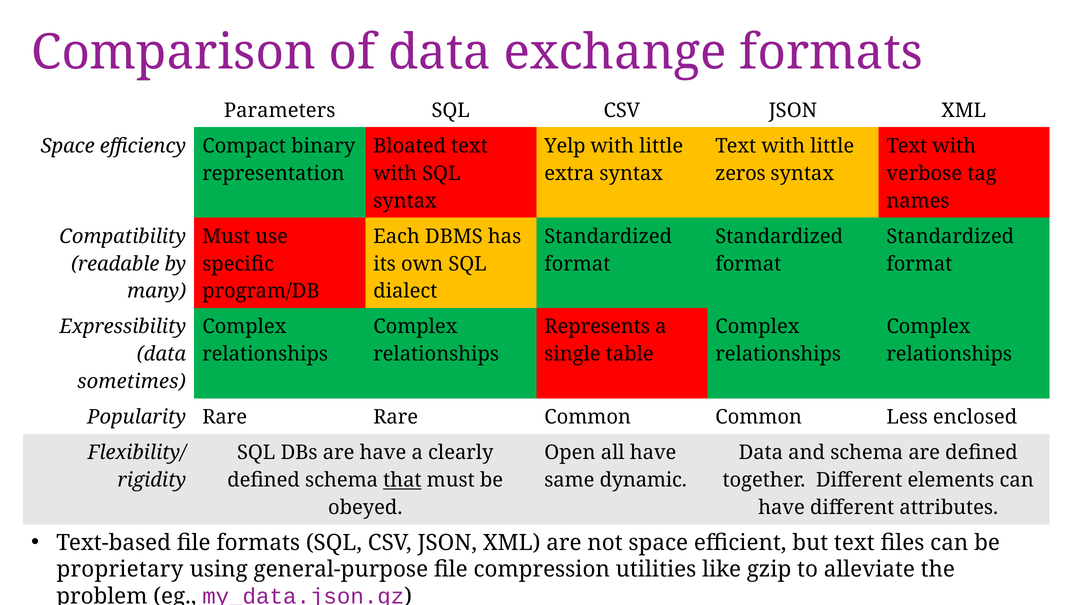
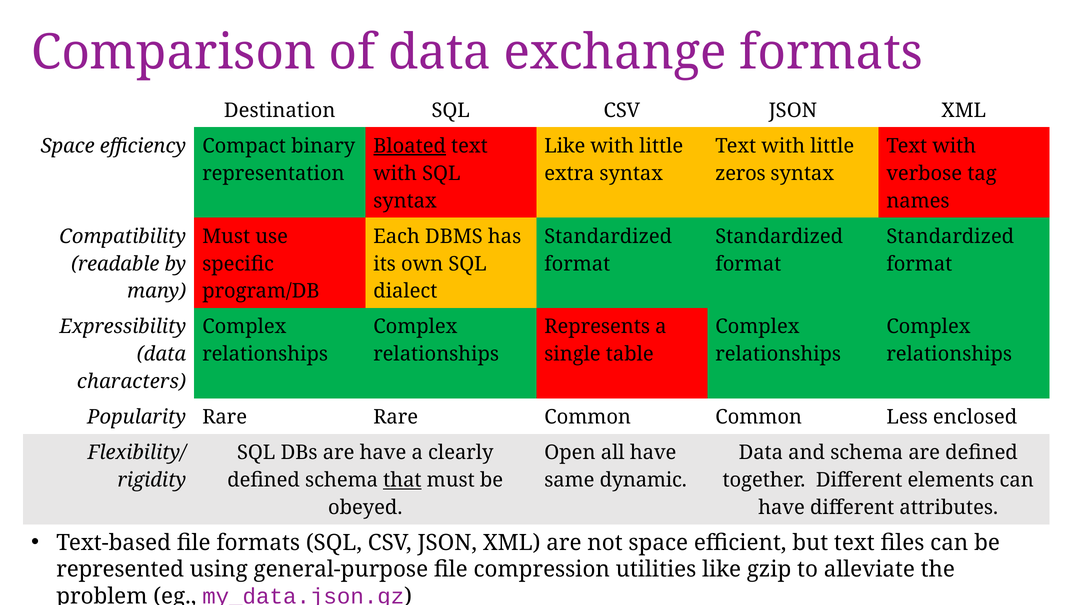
Parameters: Parameters -> Destination (280, 110)
Bloated underline: none -> present (410, 146)
Yelp: Yelp -> Like (565, 146)
sometimes: sometimes -> characters (131, 382)
proprietary: proprietary -> represented (120, 569)
